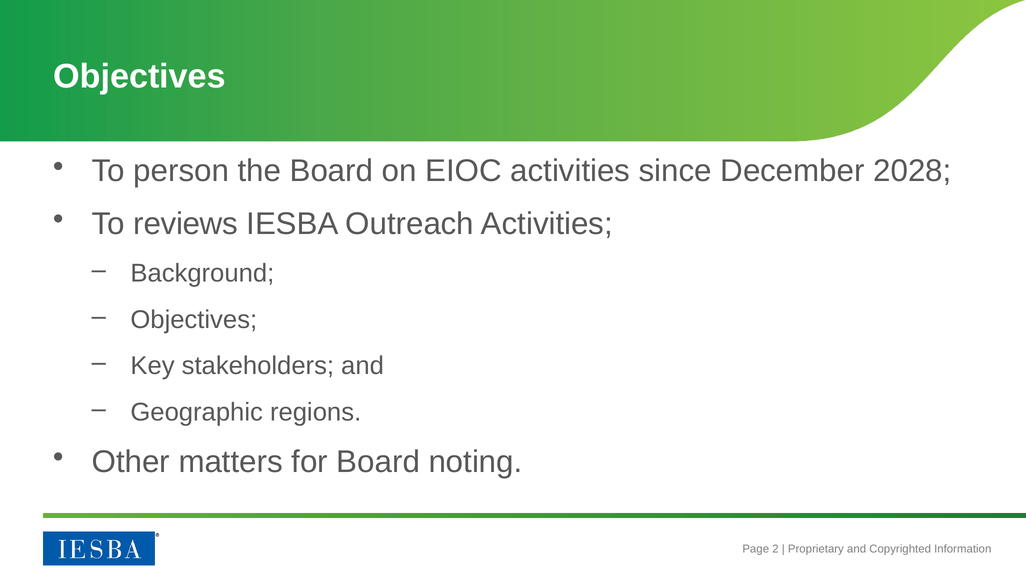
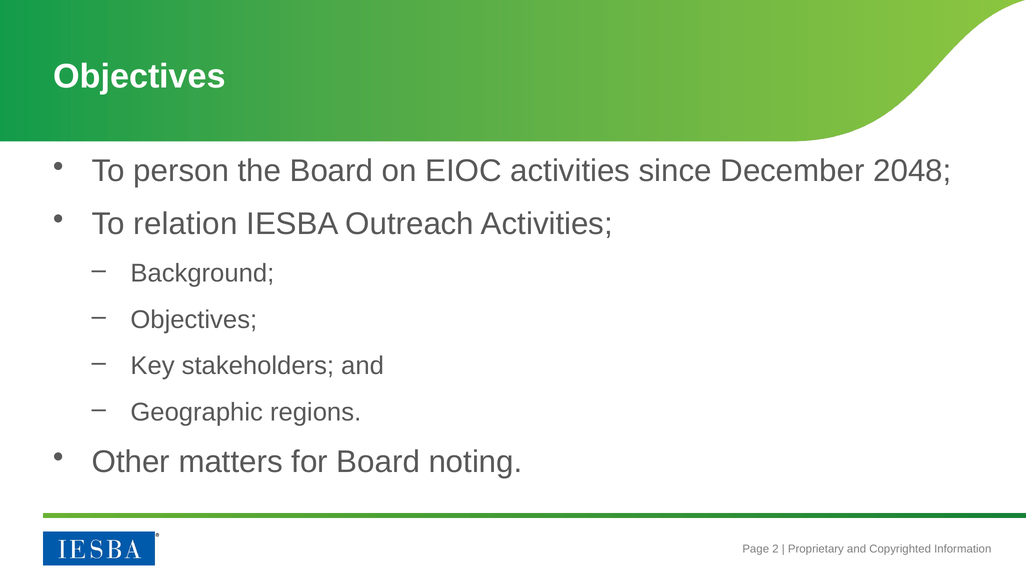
2028: 2028 -> 2048 (912, 171)
reviews: reviews -> relation (185, 224)
